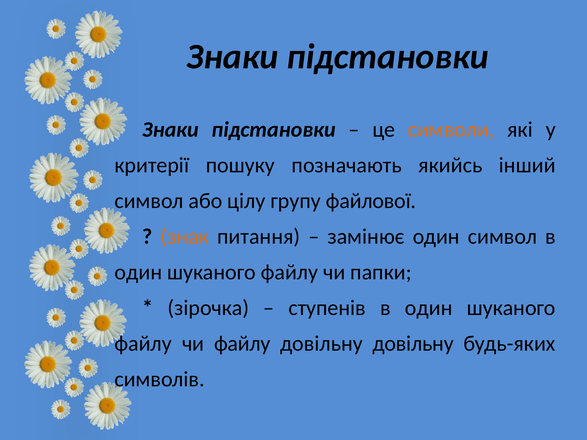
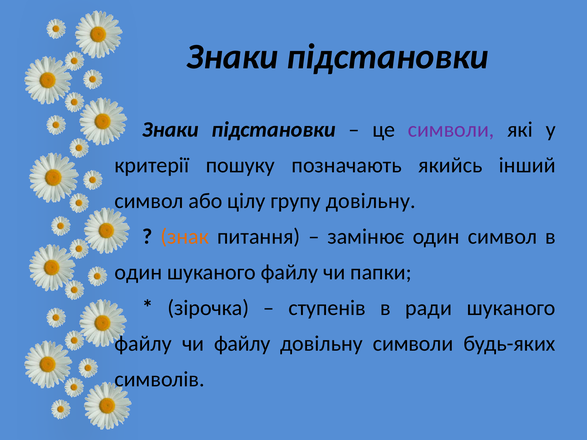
символи colour: orange -> purple (451, 130)
групу файлової: файлової -> довільну (371, 201)
один: один -> ради (429, 308)
довільну довільну: довільну -> символи (413, 344)
